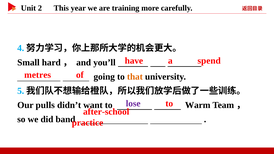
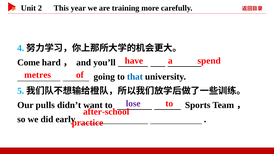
Small: Small -> Come (28, 62)
that colour: orange -> blue (135, 77)
Warm: Warm -> Sports (198, 105)
band: band -> early (65, 119)
